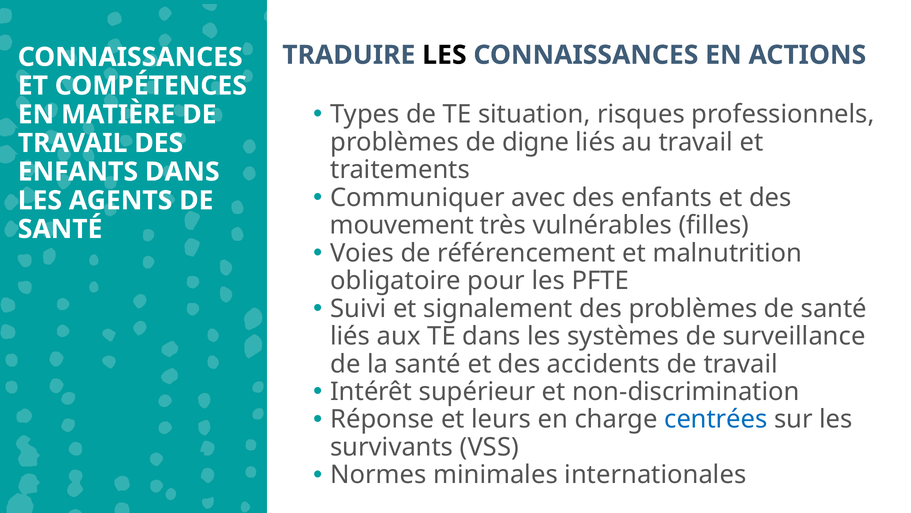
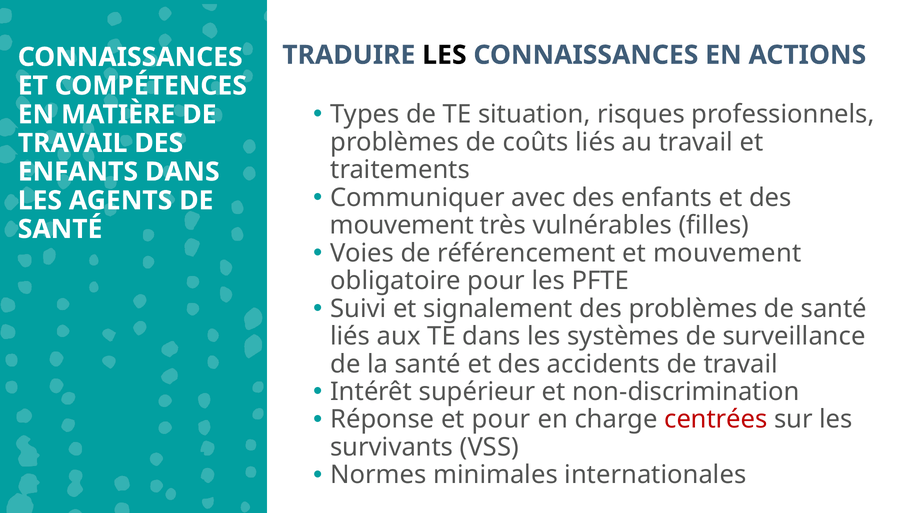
digne: digne -> coûts (535, 142)
et malnutrition: malnutrition -> mouvement (727, 253)
et leurs: leurs -> pour (501, 419)
centrées colour: blue -> red (716, 419)
